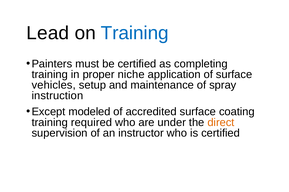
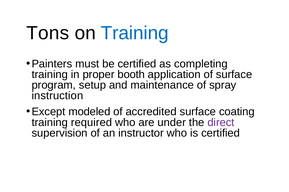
Lead: Lead -> Tons (48, 33)
niche: niche -> booth (131, 75)
vehicles: vehicles -> program (54, 85)
direct colour: orange -> purple (221, 123)
